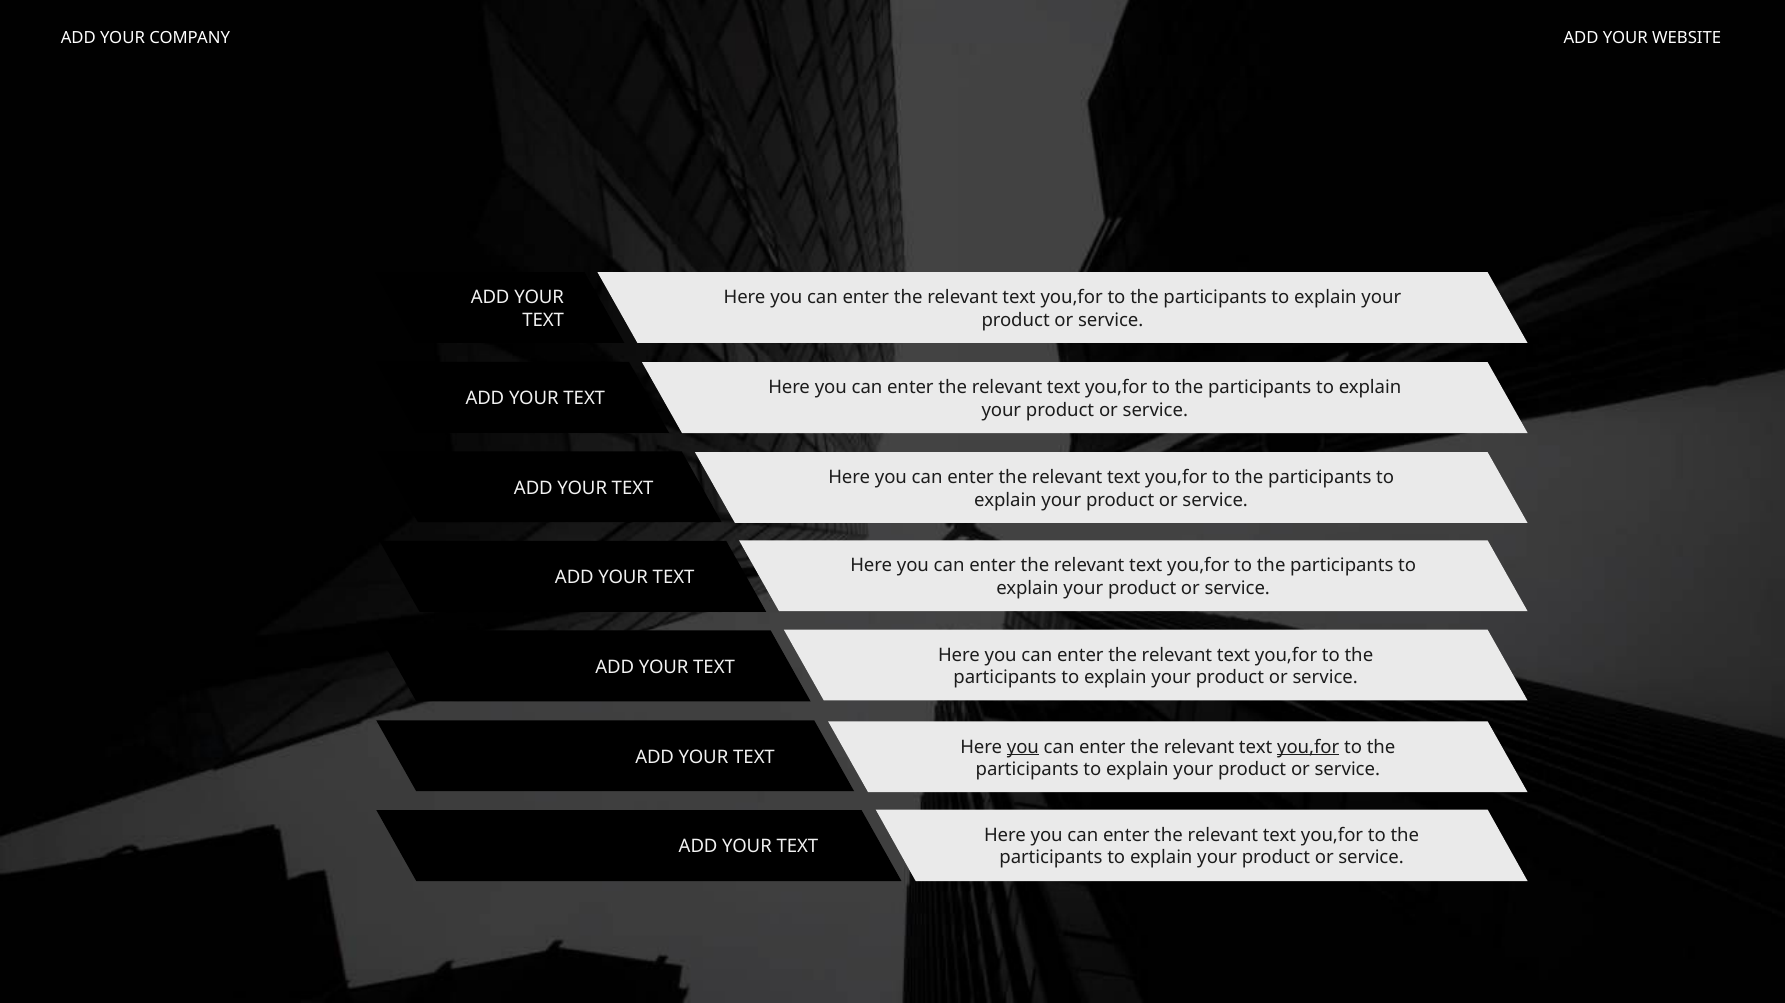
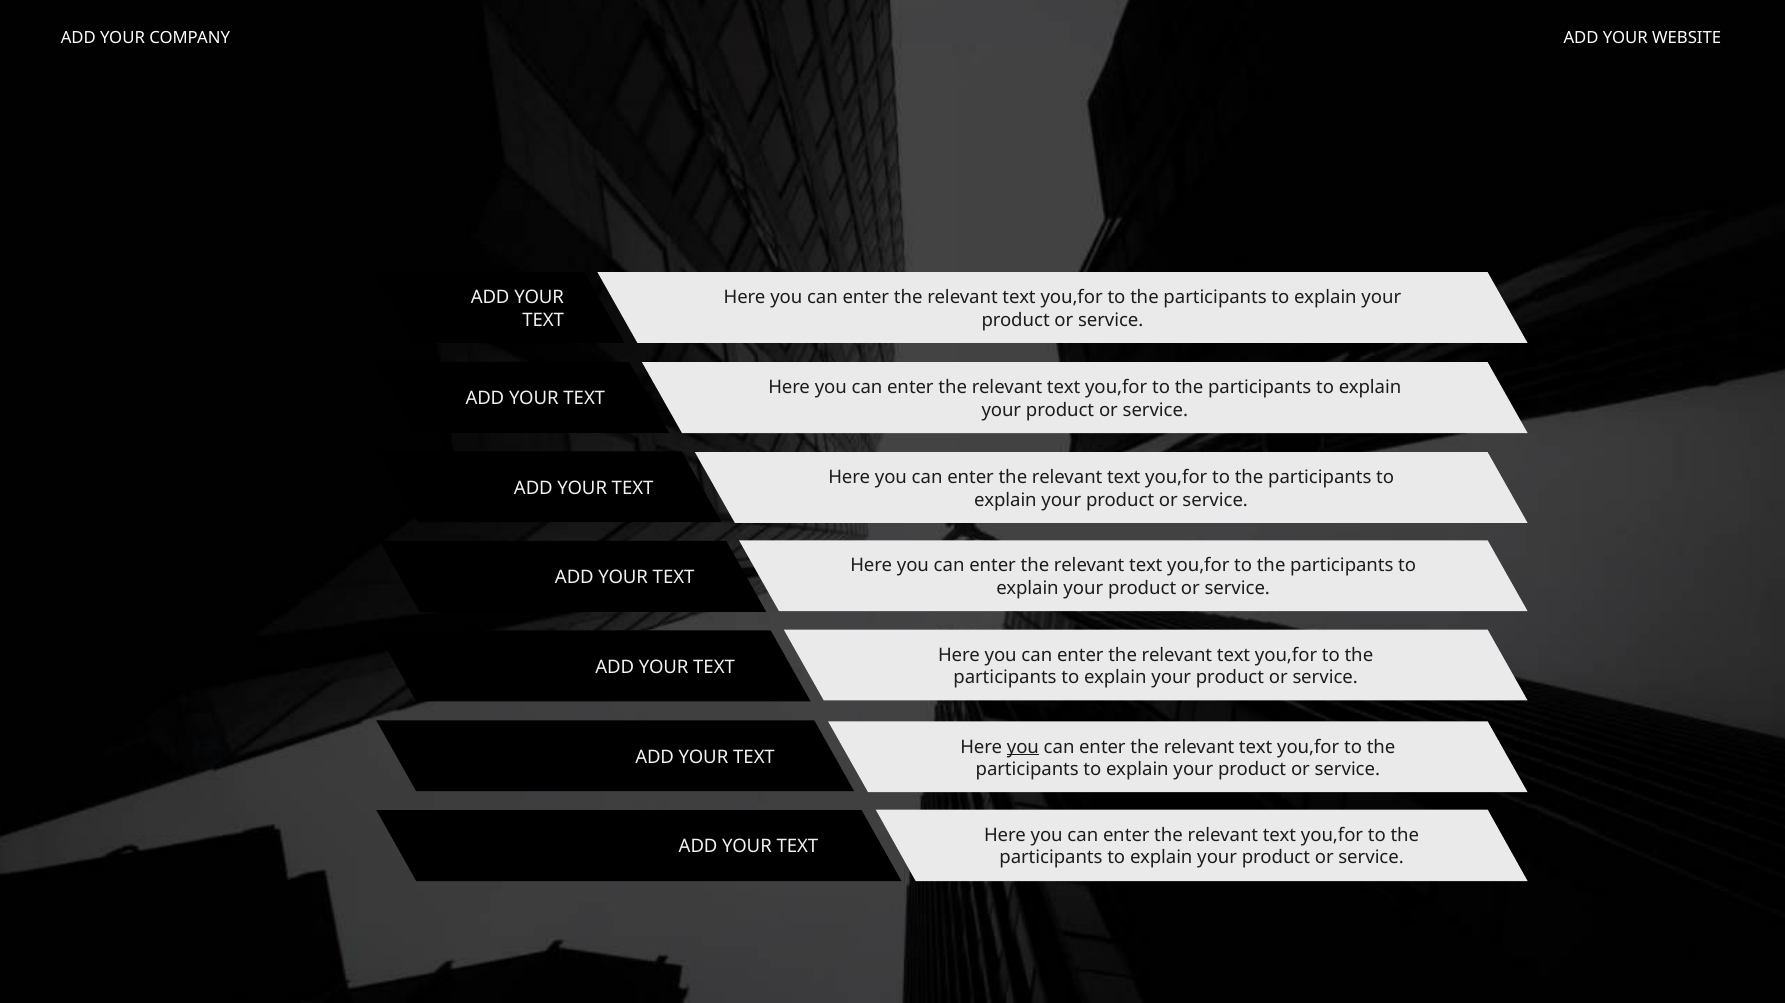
you,for underline: present -> none (1308, 746)
